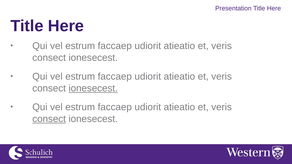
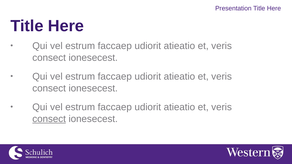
ionesecest underline: present -> none (93, 88)
